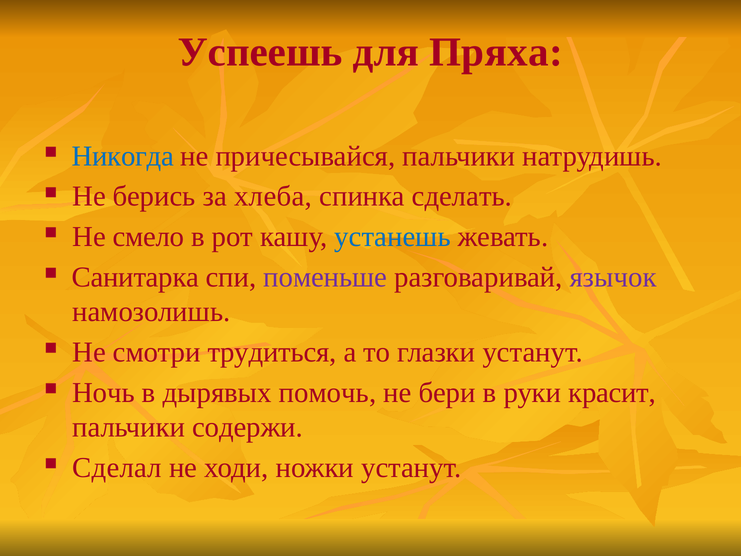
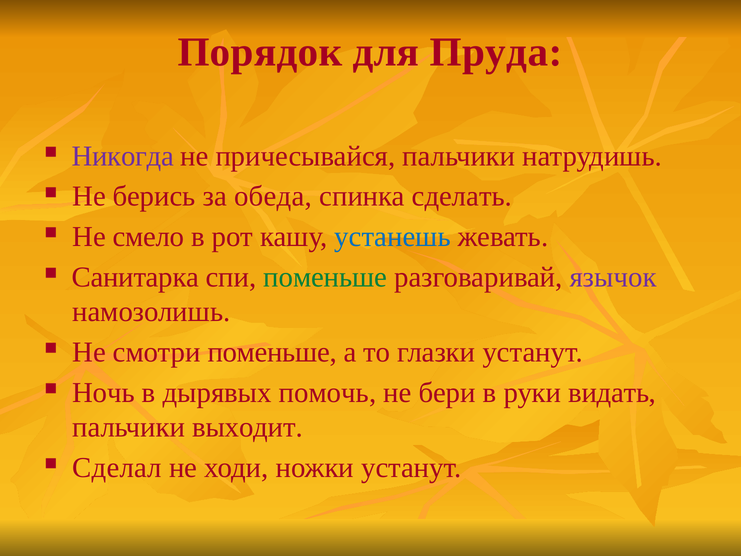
Успеешь: Успеешь -> Порядок (260, 52)
Пряха: Пряха -> Пруда (496, 52)
Никогда colour: blue -> purple (123, 156)
хлеба: хлеба -> обеда (273, 196)
поменьше colour: purple -> green (325, 277)
смотри трудиться: трудиться -> поменьше (272, 352)
красит: красит -> видать (612, 392)
содержи: содержи -> выходит (248, 427)
